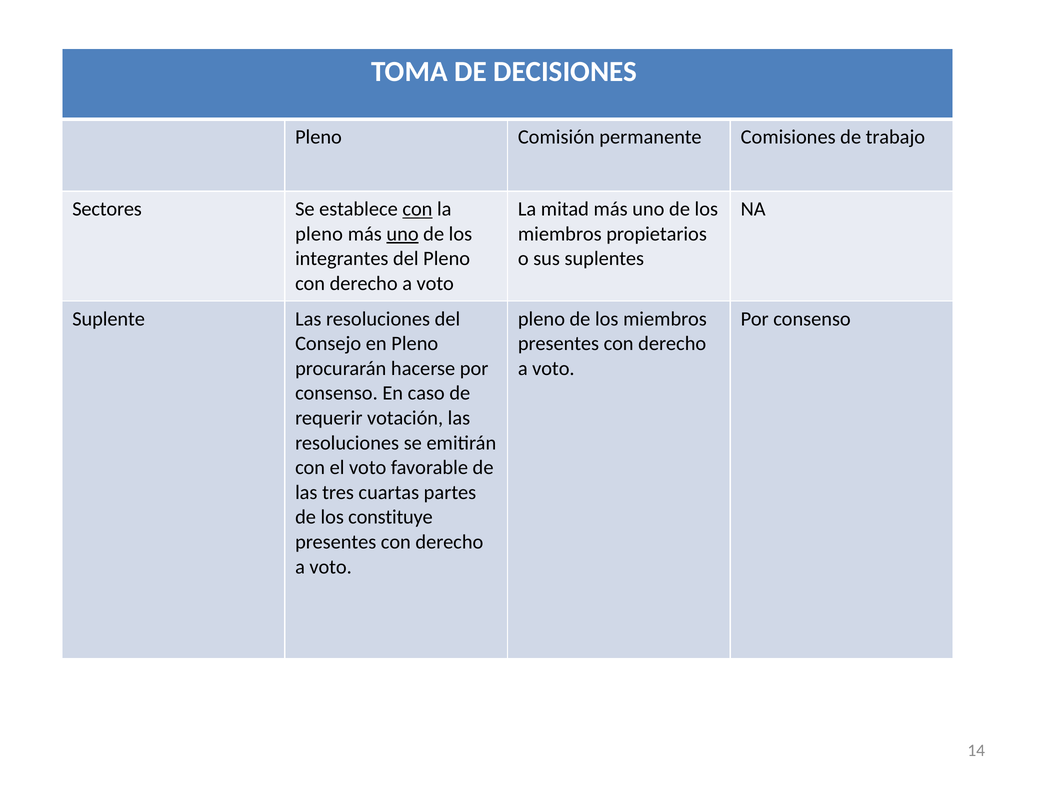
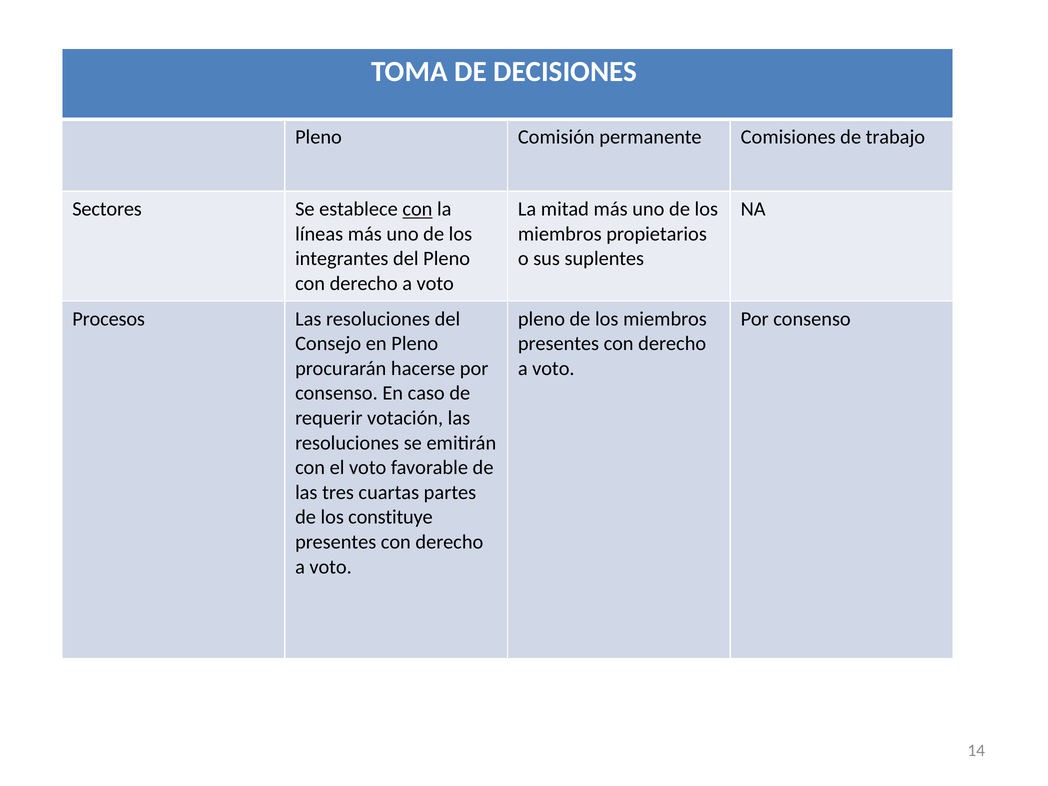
pleno: pleno -> líneas (319, 234)
uno underline: present -> none (403, 234)
Suplente: Suplente -> Procesos (109, 319)
